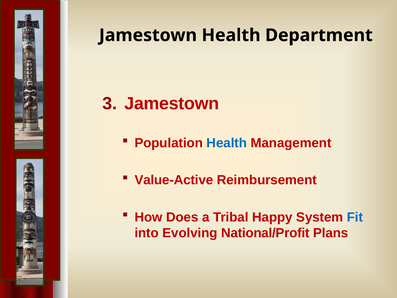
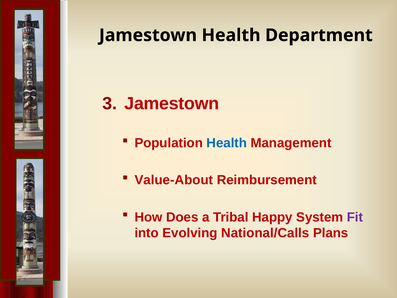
Value-Active: Value-Active -> Value-About (174, 180)
Fit colour: blue -> purple (355, 217)
National/Profit: National/Profit -> National/Calls (265, 233)
